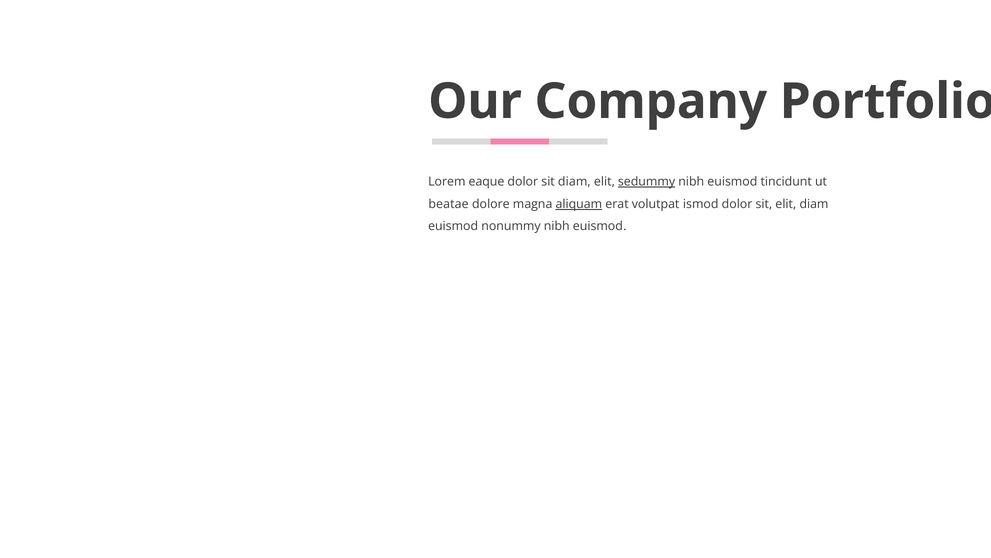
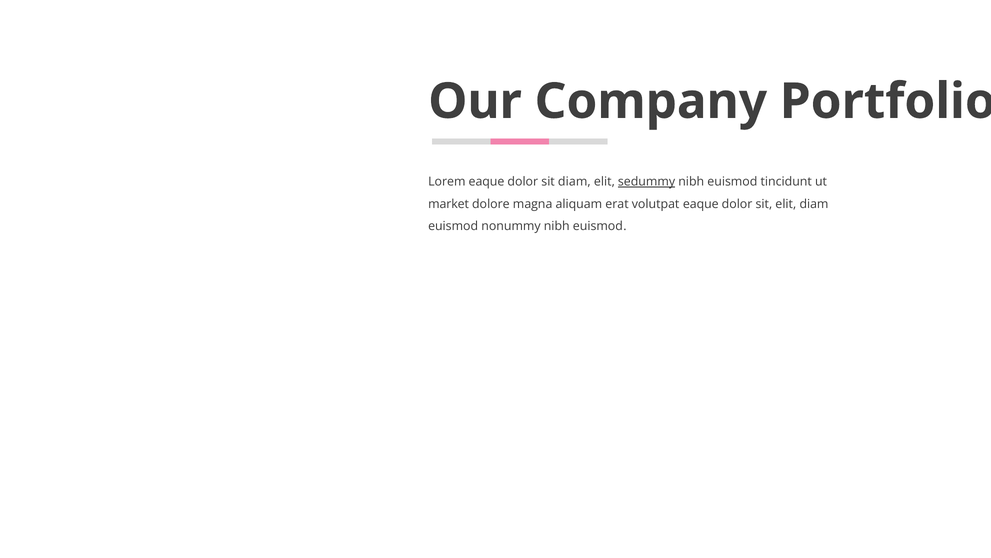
beatae: beatae -> market (449, 204)
aliquam underline: present -> none (579, 204)
volutpat ismod: ismod -> eaque (701, 204)
